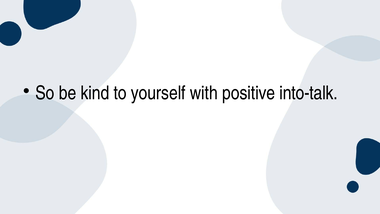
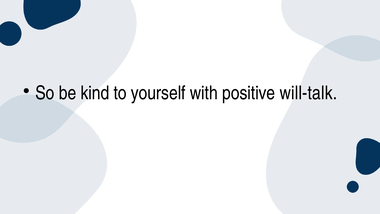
into-talk: into-talk -> will-talk (308, 93)
